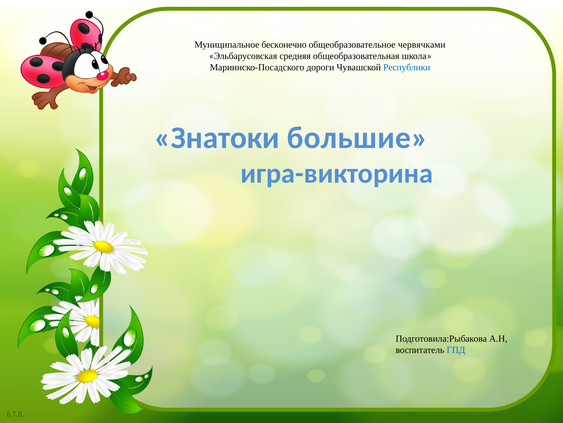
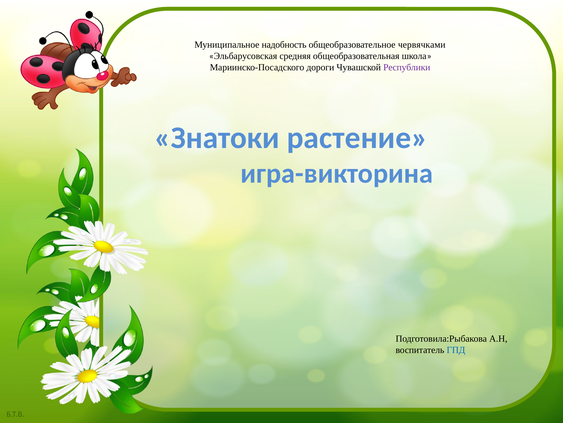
бесконечно: бесконечно -> надобность (284, 45)
Республики colour: blue -> purple (407, 67)
большие: большие -> растение (357, 138)
